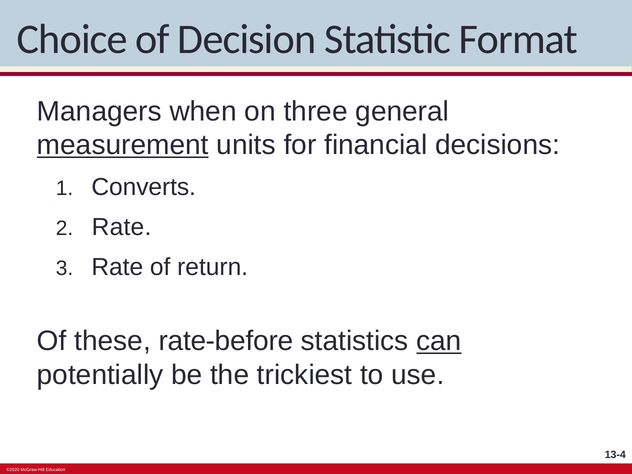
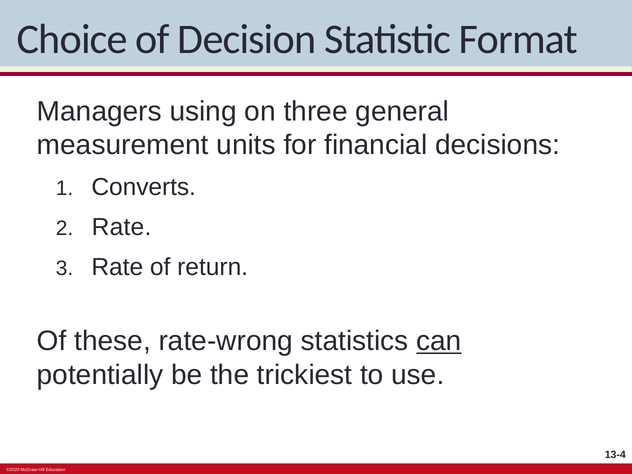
when: when -> using (203, 111)
measurement underline: present -> none (123, 145)
rate-before: rate-before -> rate-wrong (226, 341)
